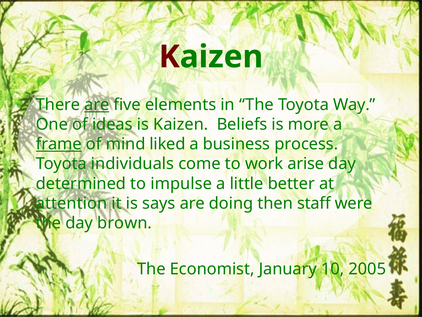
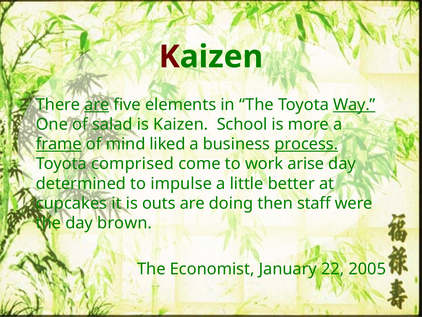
Way underline: none -> present (354, 105)
ideas: ideas -> salad (112, 124)
Beliefs: Beliefs -> School (242, 124)
process underline: none -> present (306, 144)
individuals: individuals -> comprised (132, 164)
attention: attention -> cupcakes (72, 203)
says: says -> outs (159, 203)
10: 10 -> 22 (333, 269)
